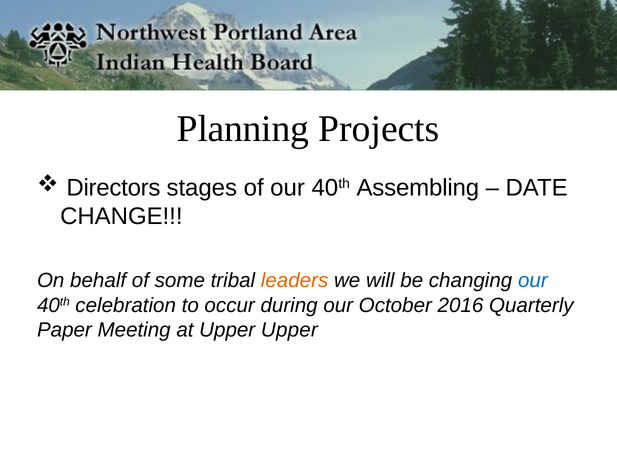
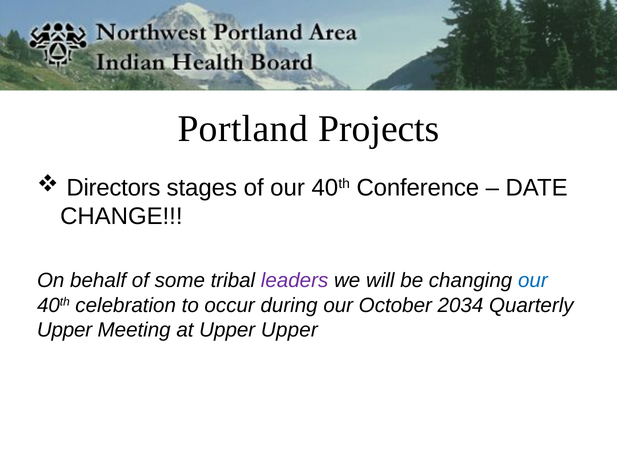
Planning: Planning -> Portland (243, 129)
Assembling: Assembling -> Conference (418, 187)
leaders colour: orange -> purple (295, 281)
2016: 2016 -> 2034 (460, 305)
Paper: Paper -> Upper (65, 330)
